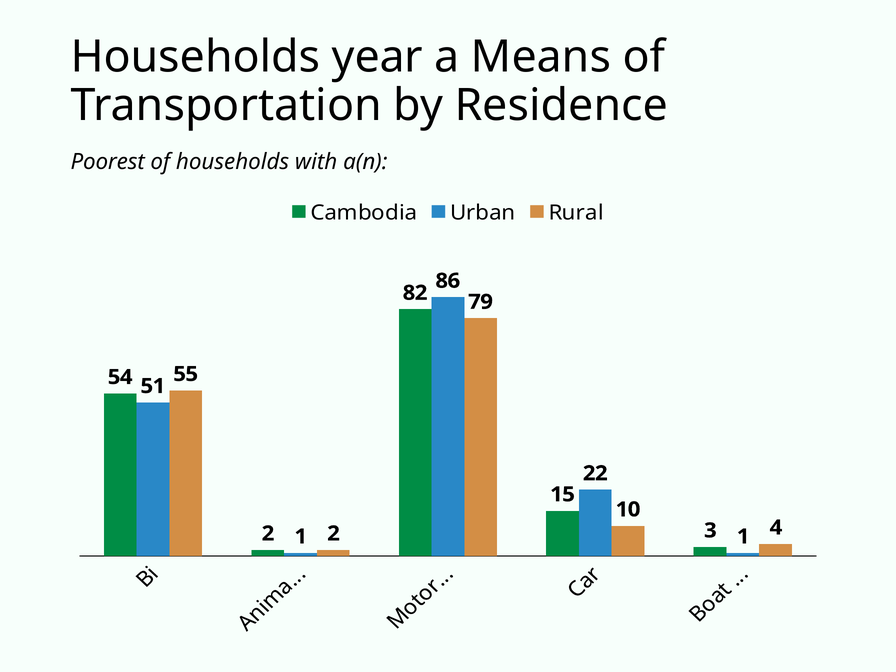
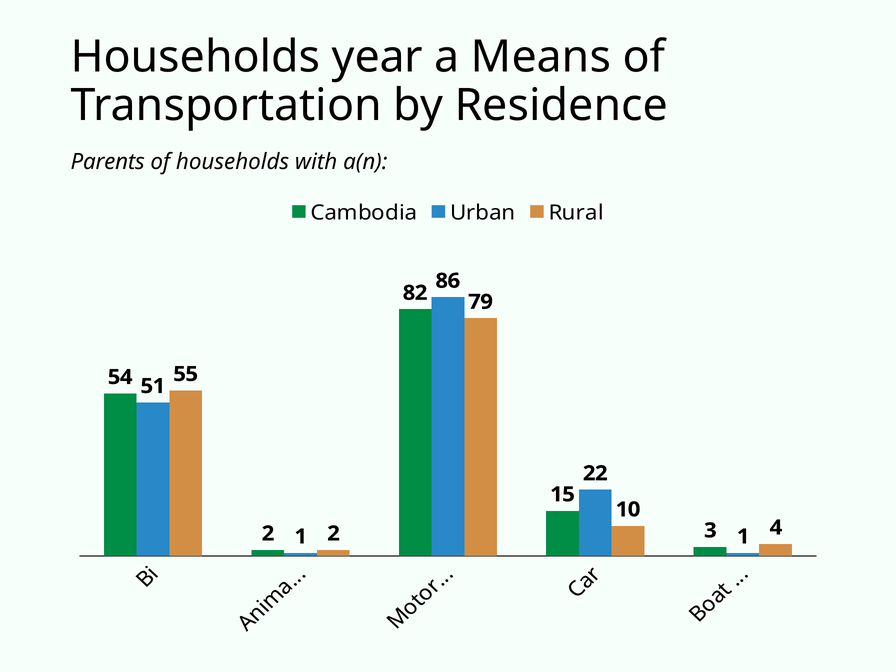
Poorest: Poorest -> Parents (108, 162)
